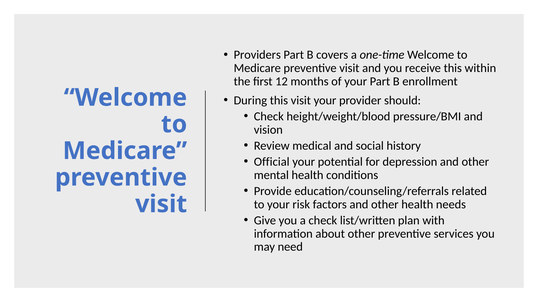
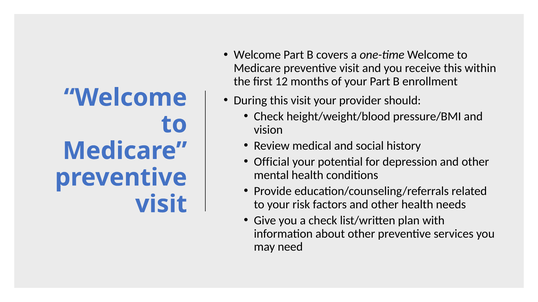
Providers: Providers -> Welcome (257, 55)
